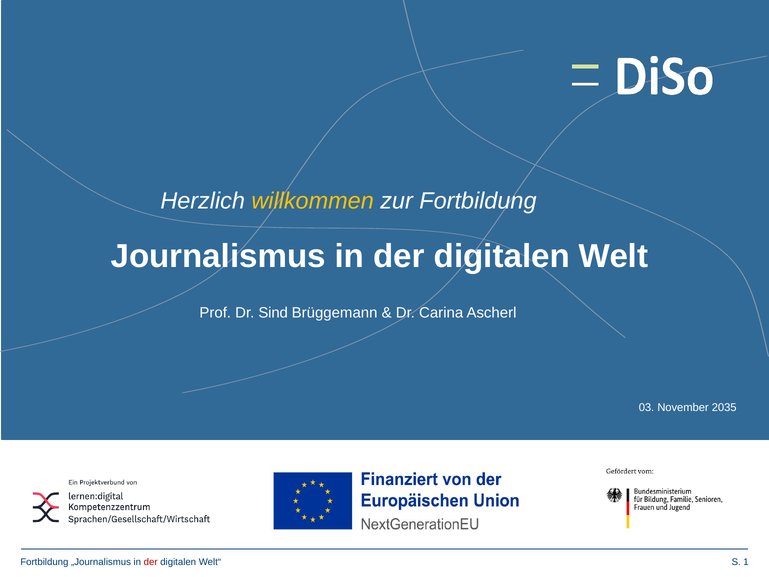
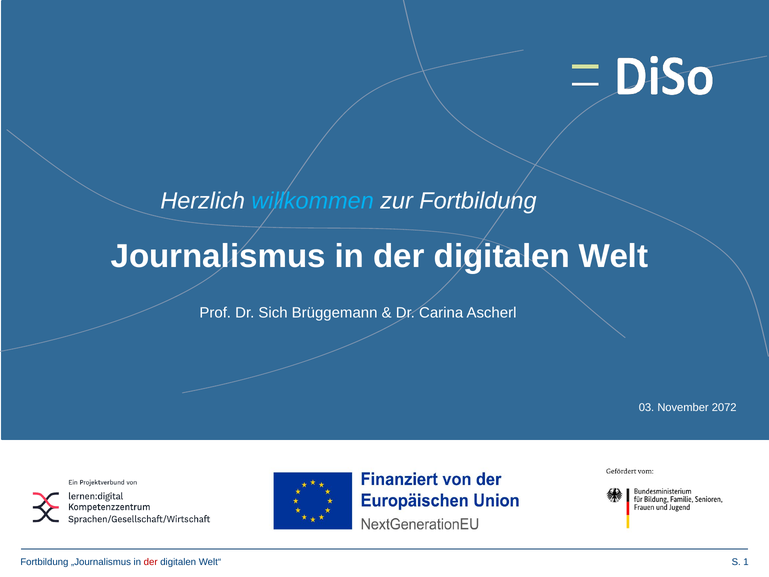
willkommen colour: yellow -> light blue (313, 201)
Sind: Sind -> Sich (273, 313)
2035: 2035 -> 2072 (724, 407)
